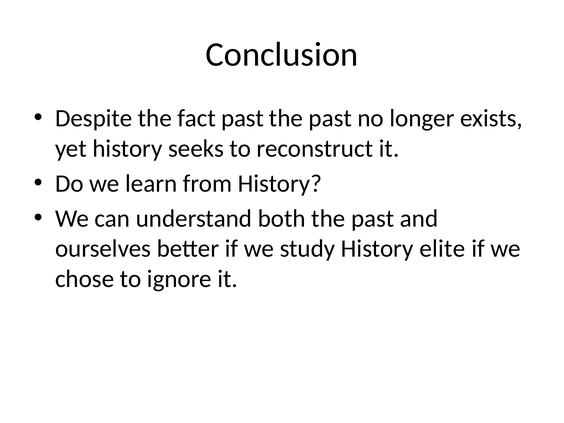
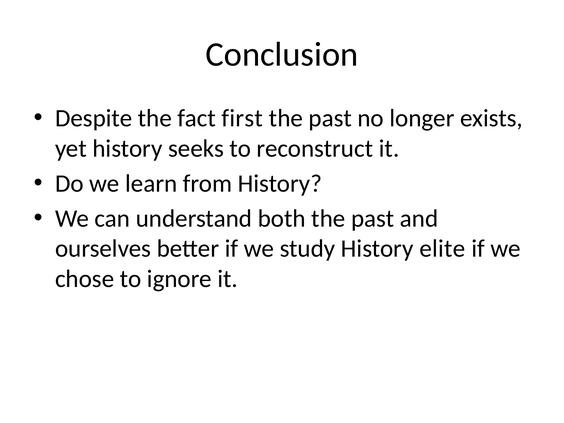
fact past: past -> first (242, 118)
